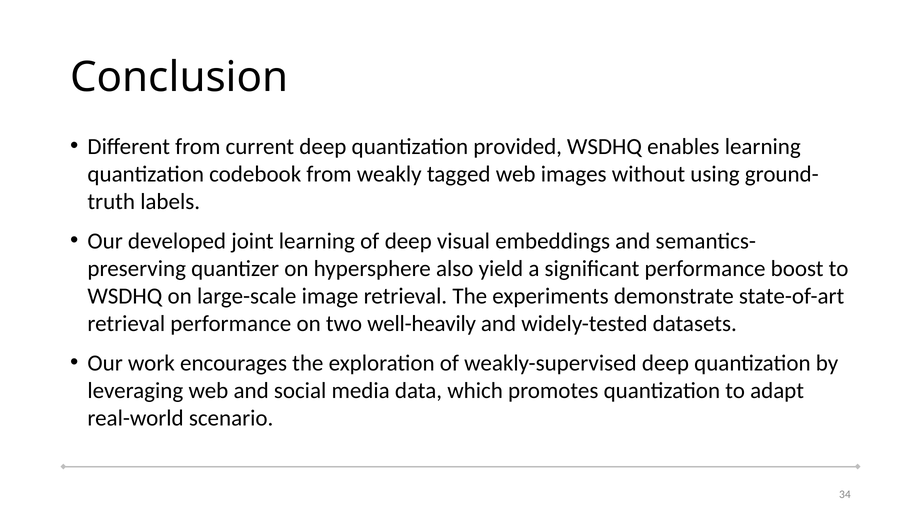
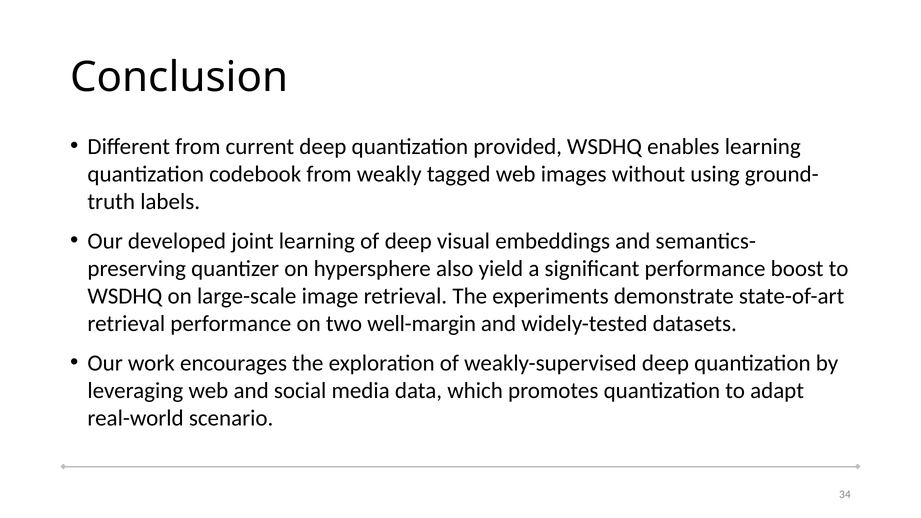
well-heavily: well-heavily -> well-margin (422, 324)
